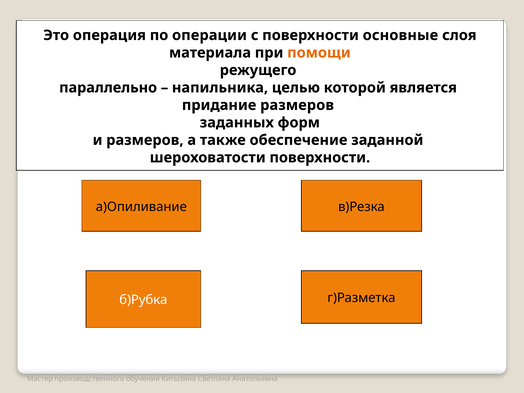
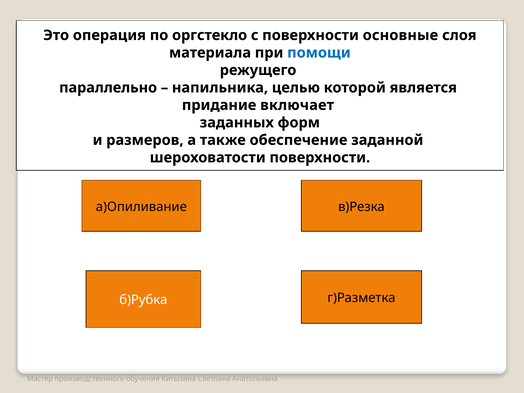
операции: операции -> оргстекло (210, 35)
помощи colour: orange -> blue (319, 53)
придание размеров: размеров -> включает (297, 105)
